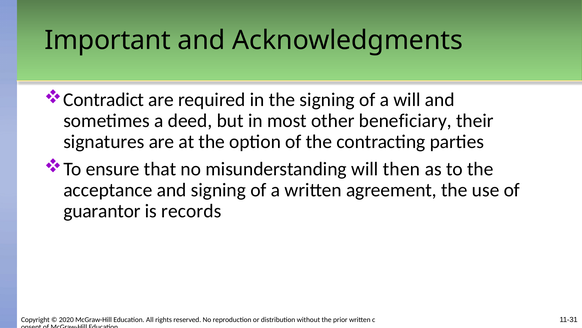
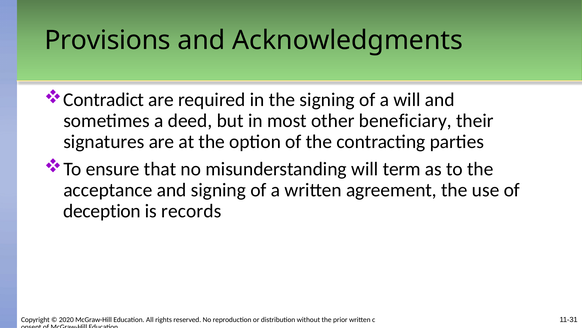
Important: Important -> Provisions (108, 40)
then: then -> term (402, 169)
guarantor: guarantor -> deception (102, 211)
